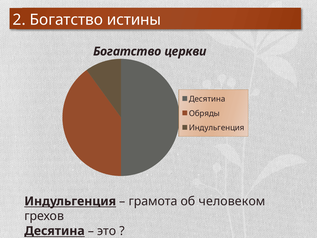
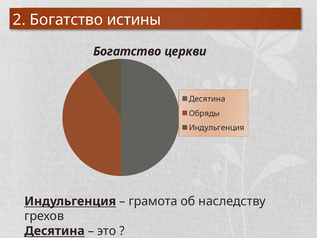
человеком: человеком -> наследству (232, 201)
